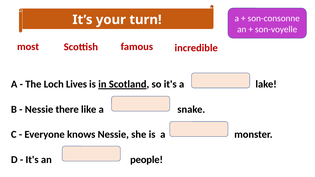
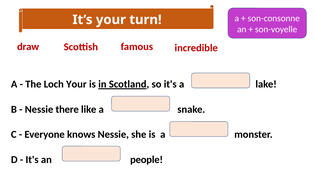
most: most -> draw (28, 47)
Loch Lives: Lives -> Your (76, 84)
